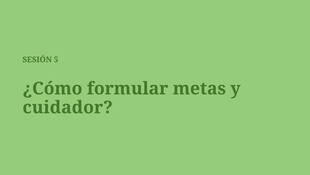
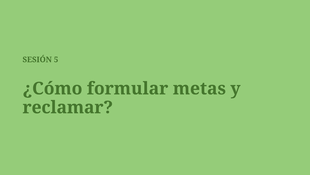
cuidador: cuidador -> reclamar (68, 107)
